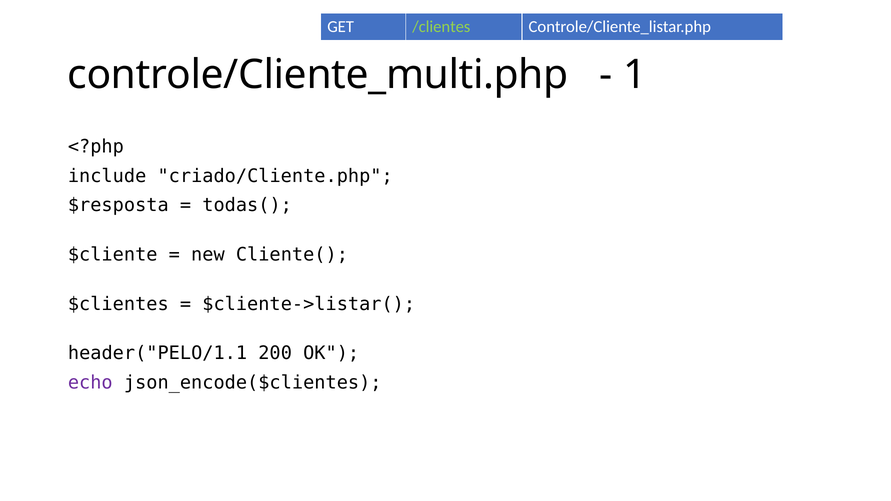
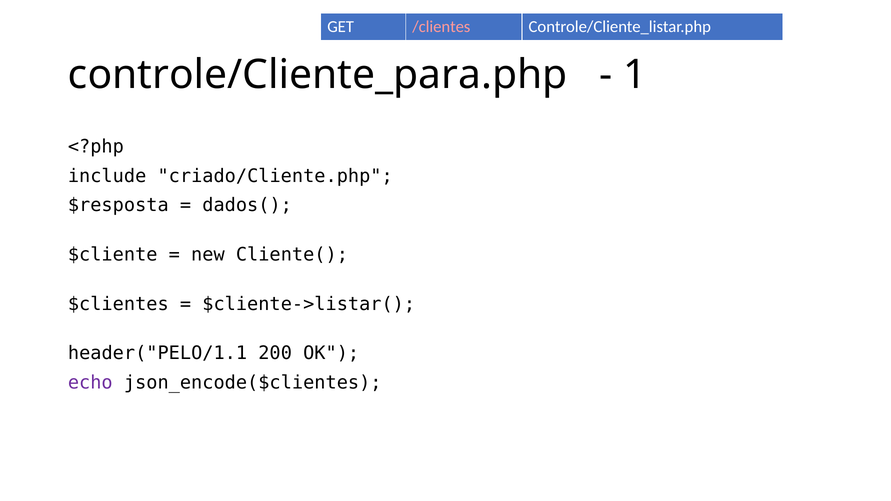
/clientes colour: light green -> pink (441, 27)
controle/Cliente_multi.php: controle/Cliente_multi.php -> controle/Cliente_para.php (318, 75)
todas(: todas( -> dados( (247, 205)
